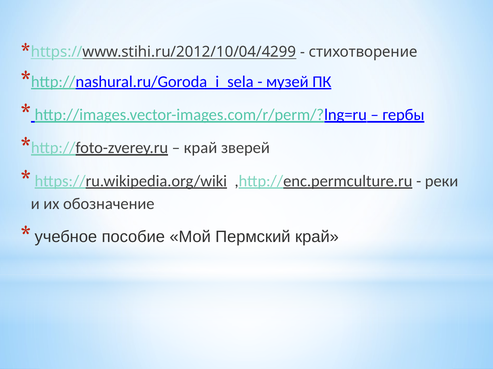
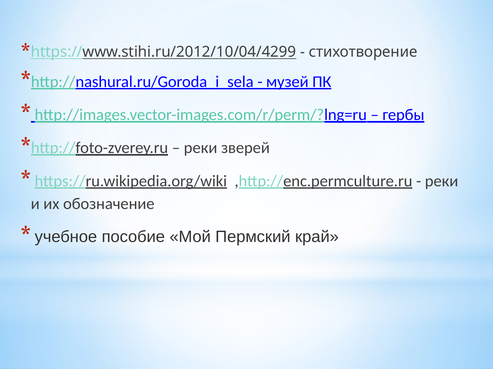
край: край -> реки (201, 148)
